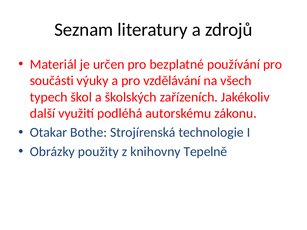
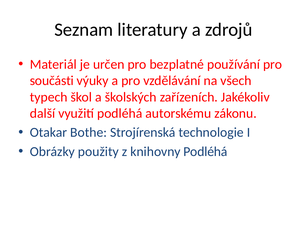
knihovny Tepelně: Tepelně -> Podléhá (205, 152)
